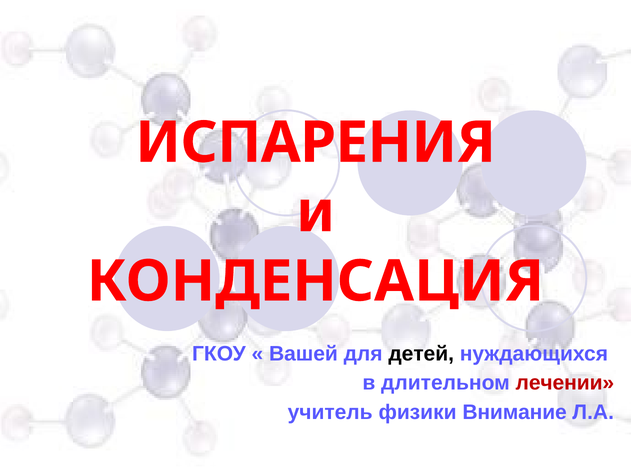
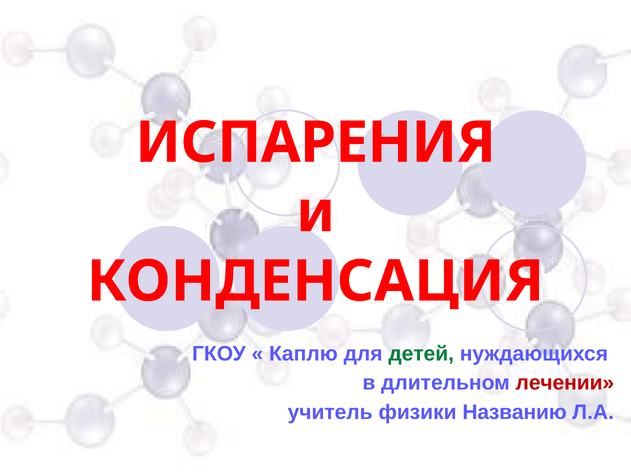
Вашей: Вашей -> Каплю (303, 354)
детей colour: black -> green (421, 354)
Внимание: Внимание -> Названию (515, 413)
